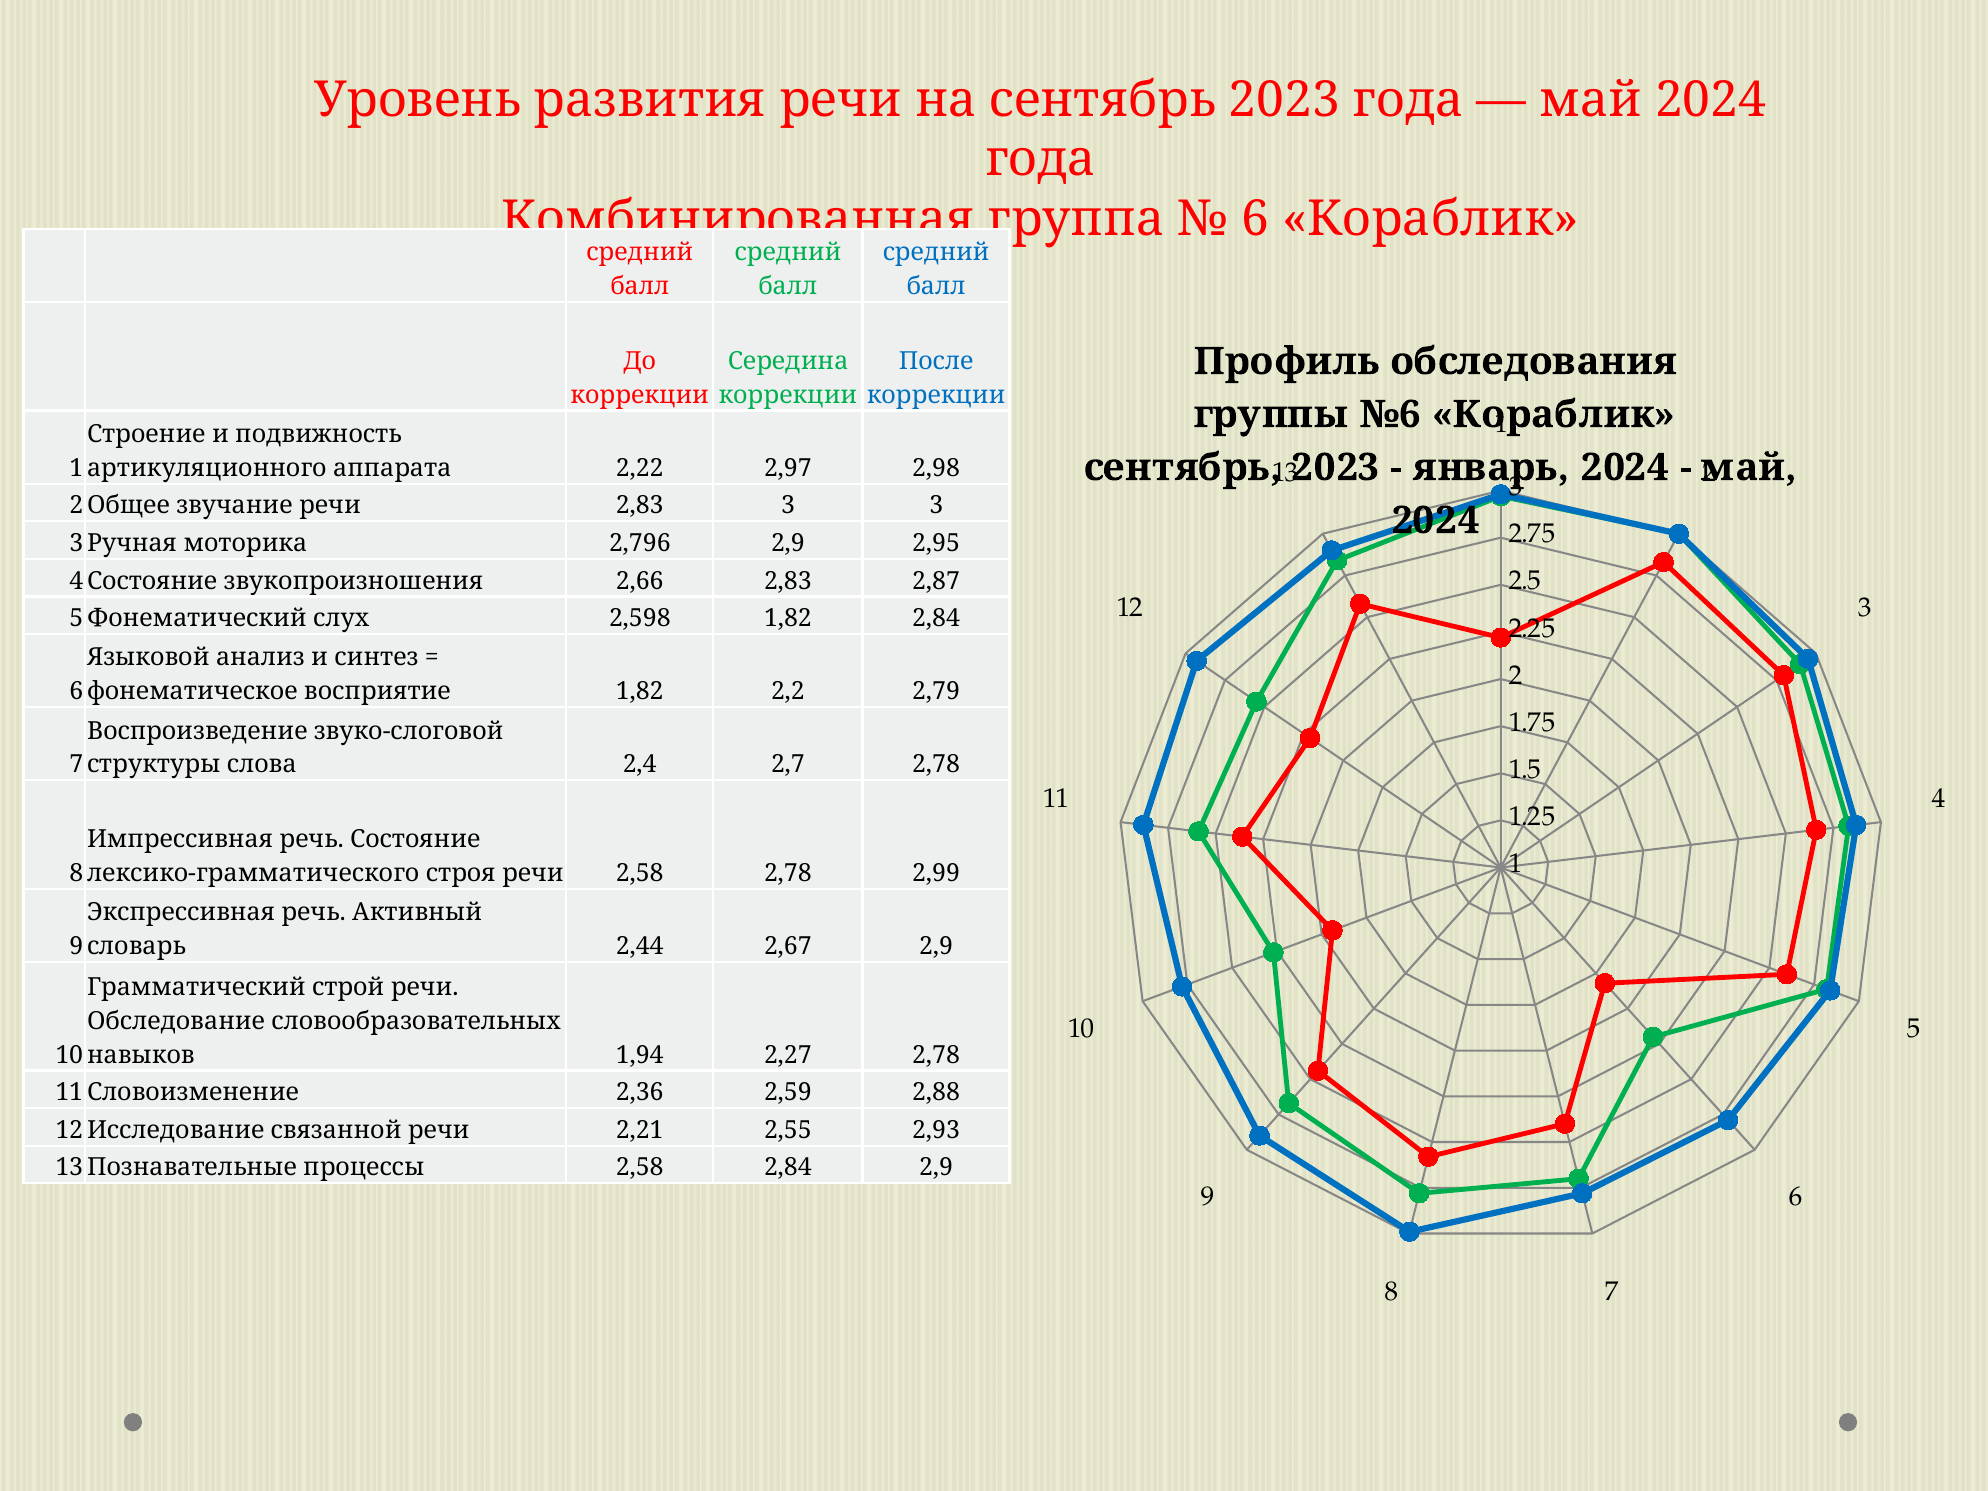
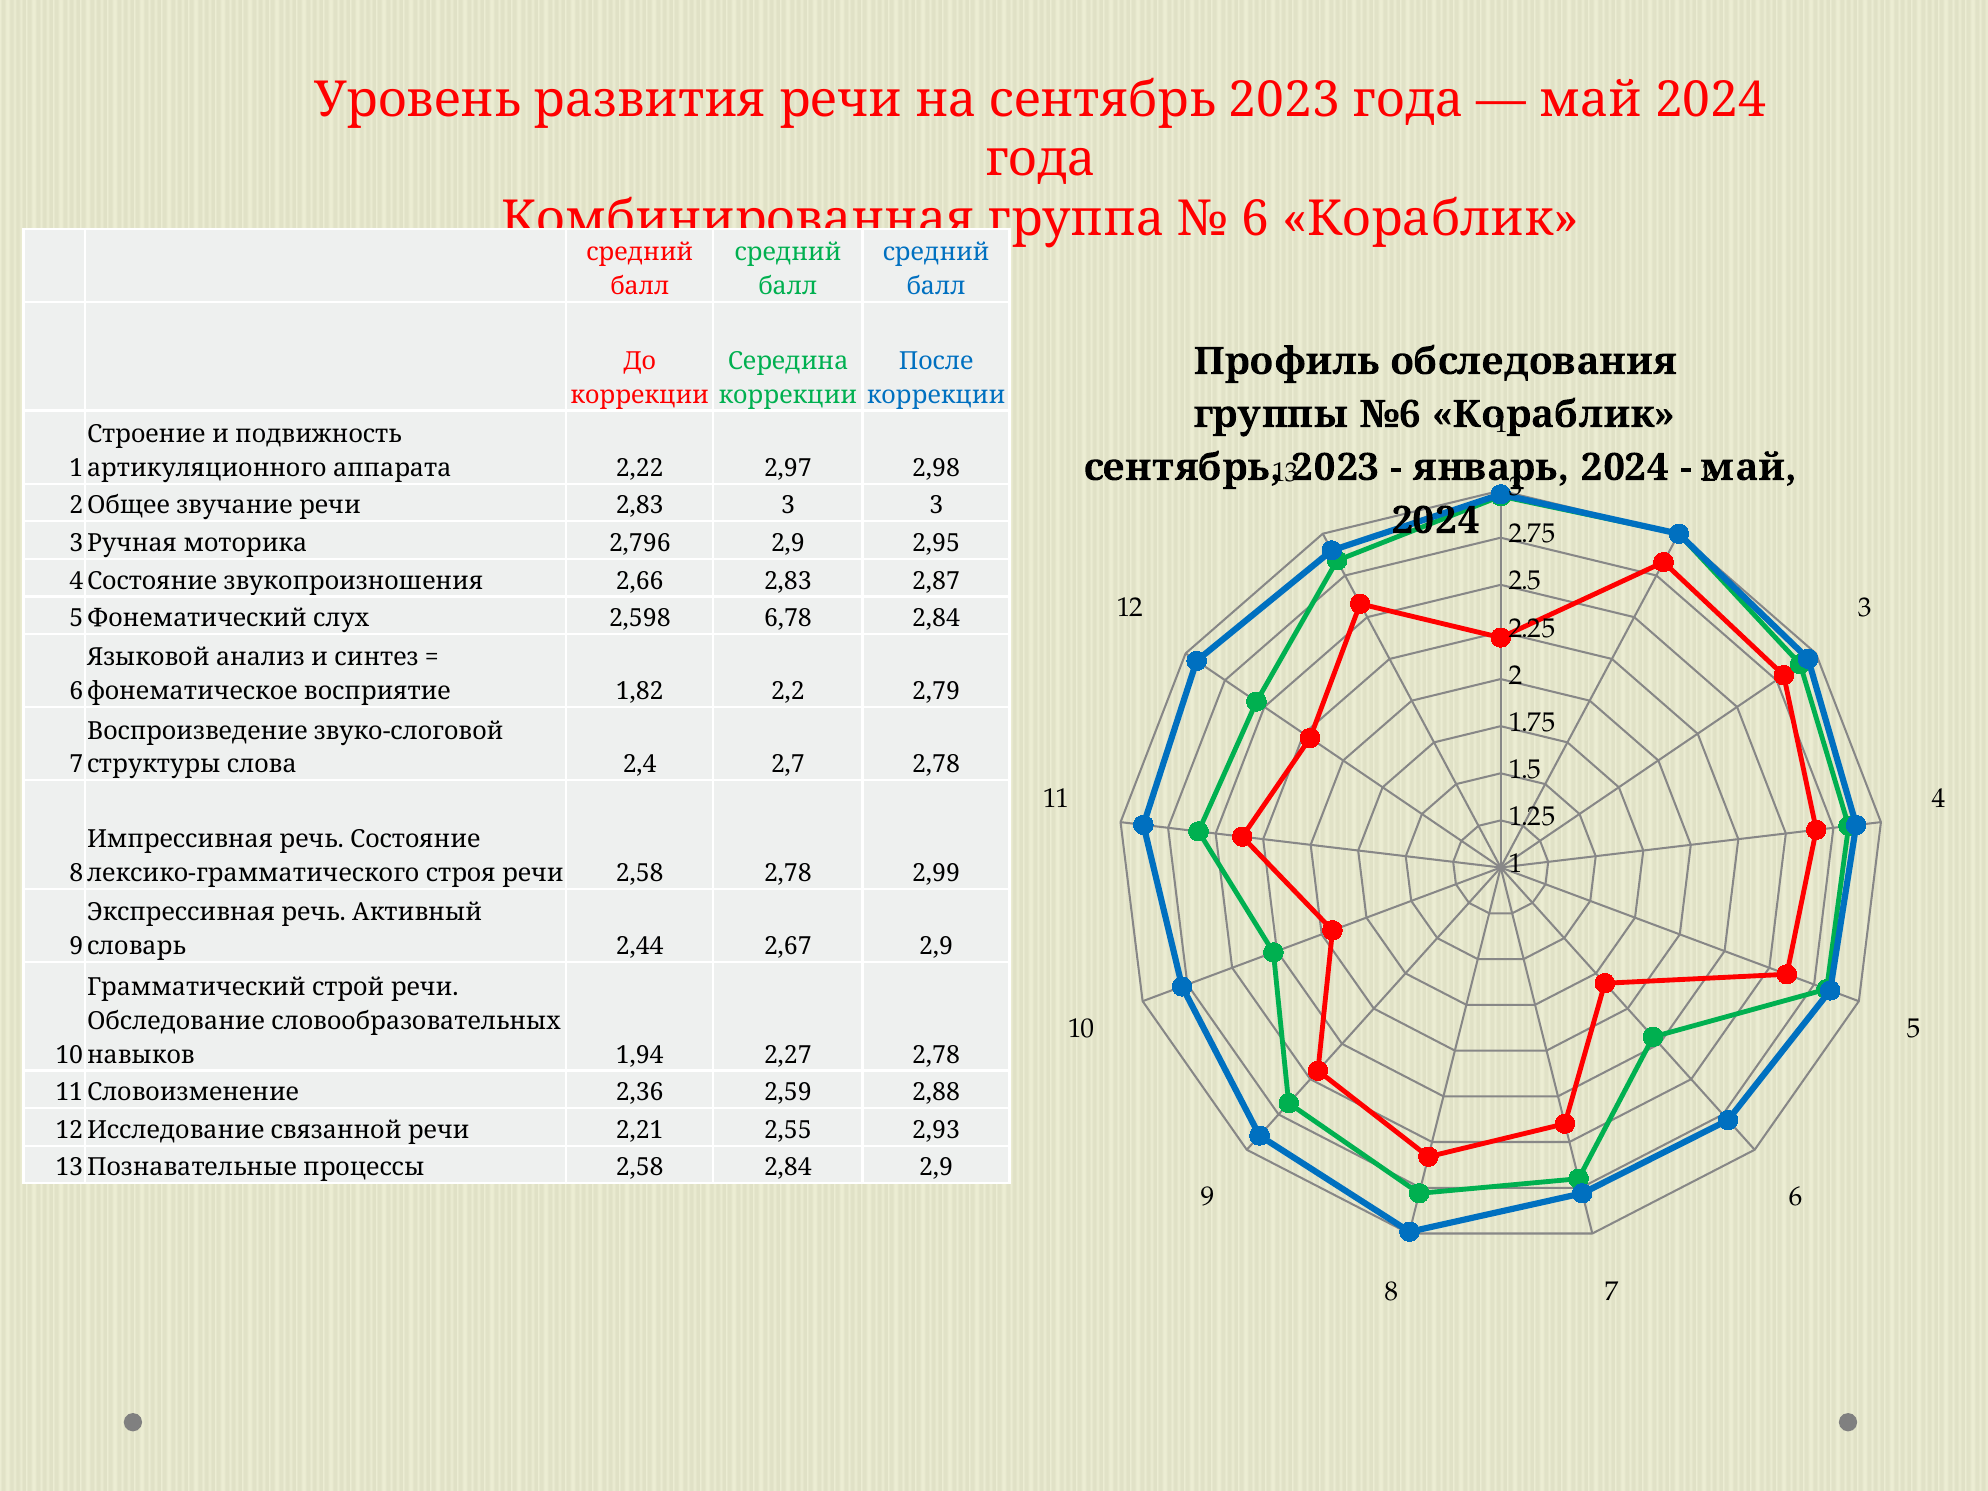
2,598 1,82: 1,82 -> 6,78 (788, 618)
